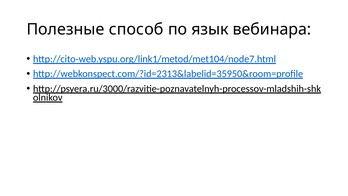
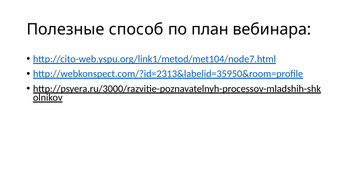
язык: язык -> план (210, 29)
